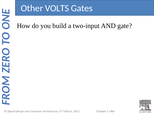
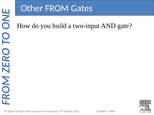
VOLTS: VOLTS -> FROM (57, 8)
